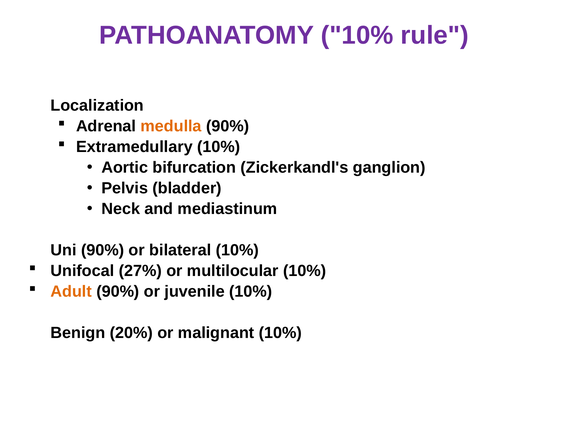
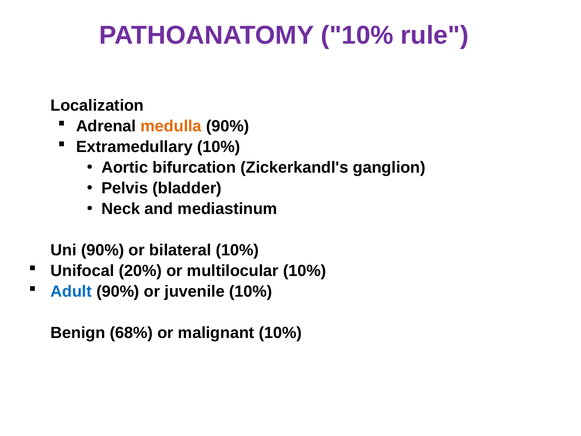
27%: 27% -> 20% (140, 271)
Adult colour: orange -> blue (71, 291)
20%: 20% -> 68% (131, 333)
